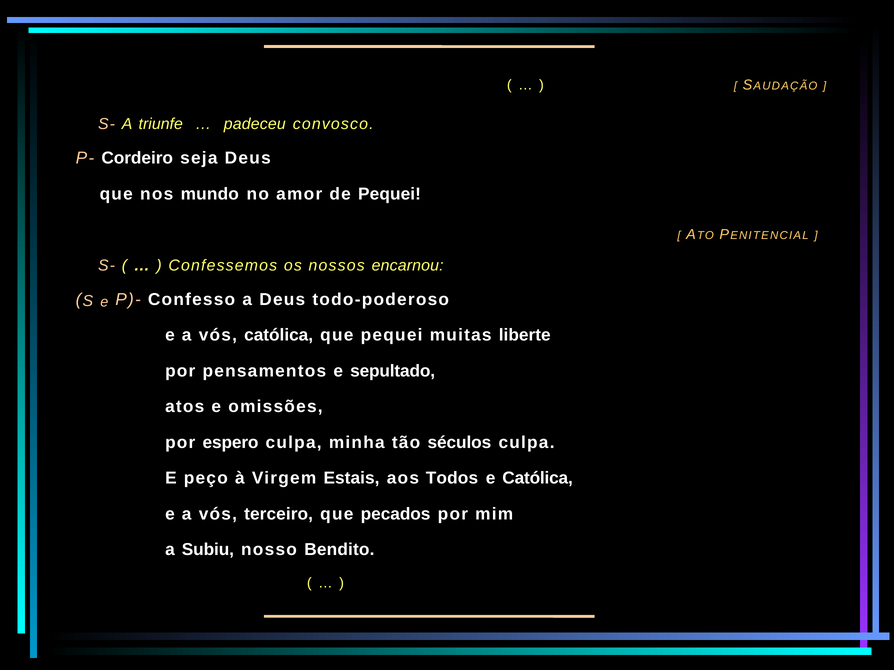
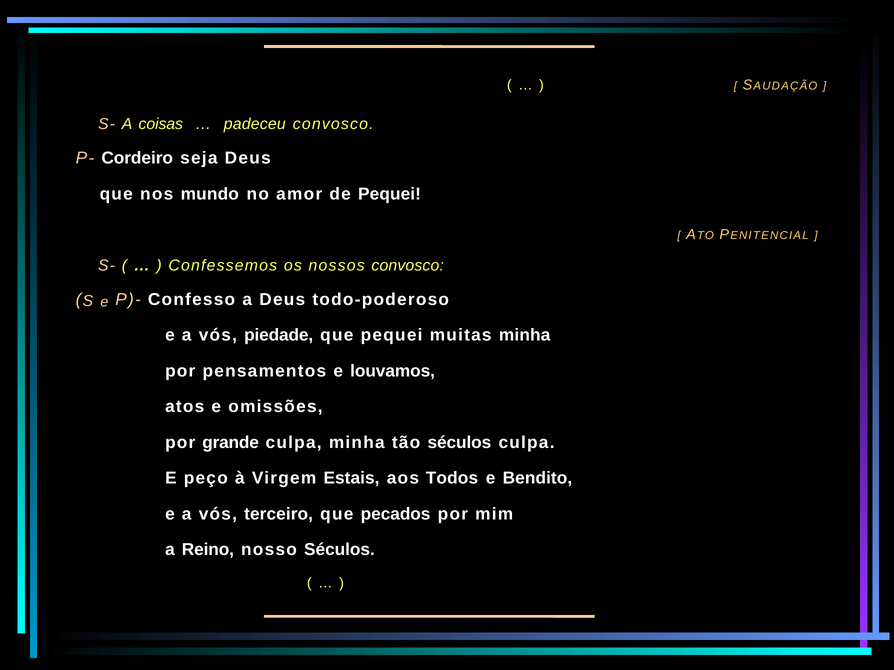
triunfe: triunfe -> coisas (161, 124)
nossos encarnou: encarnou -> convosco (408, 266)
vós católica: católica -> piedade (279, 336)
muitas liberte: liberte -> minha (525, 336)
sepultado: sepultado -> louvamos (393, 371)
espero: espero -> grande (231, 443)
e Católica: Católica -> Bendito (537, 479)
Subiu: Subiu -> Reino (208, 550)
nosso Bendito: Bendito -> Séculos (339, 550)
